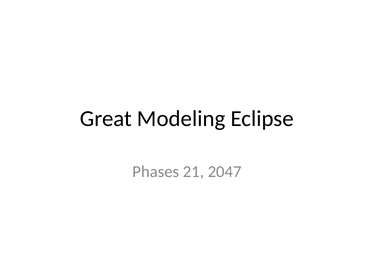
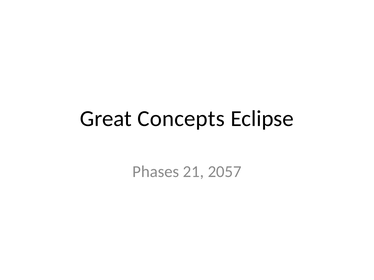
Modeling: Modeling -> Concepts (181, 119)
2047: 2047 -> 2057 (225, 172)
